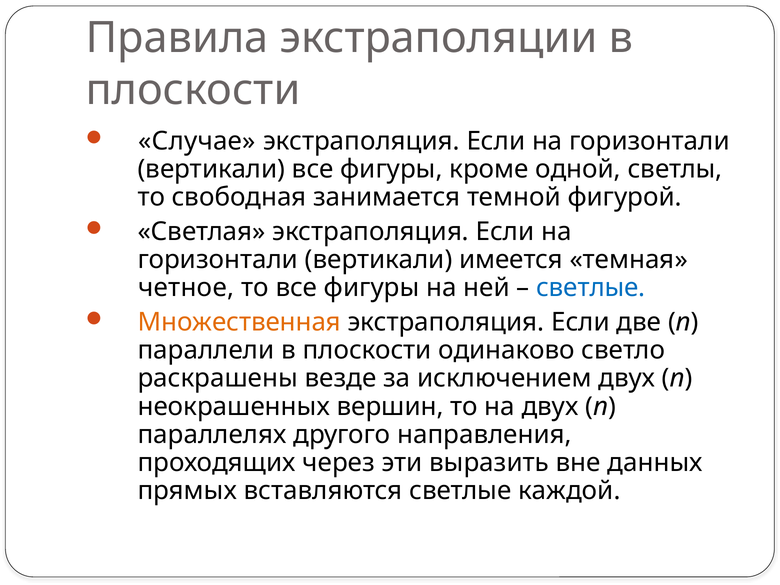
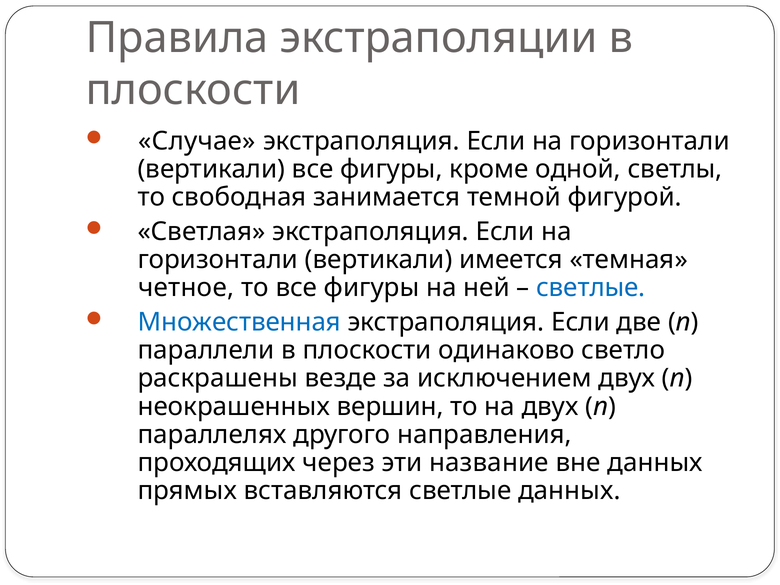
Множественная colour: orange -> blue (239, 322)
выразить: выразить -> название (489, 463)
светлые каждой: каждой -> данных (569, 491)
